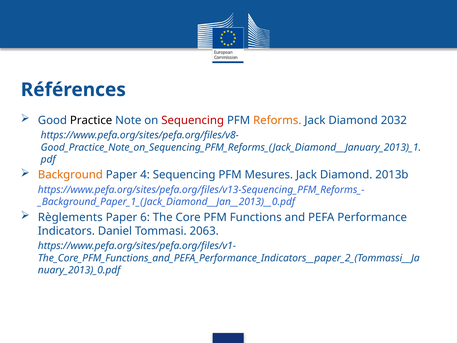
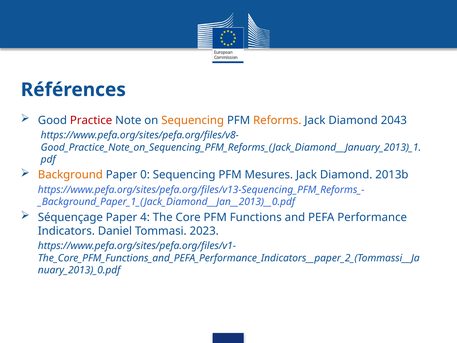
Practice colour: black -> red (91, 120)
Sequencing colour: red -> orange (193, 120)
2032: 2032 -> 2043 (394, 120)
4: 4 -> 0 (145, 175)
Règlements: Règlements -> Séquençage (70, 217)
6: 6 -> 4 (145, 217)
2063: 2063 -> 2023 (204, 231)
